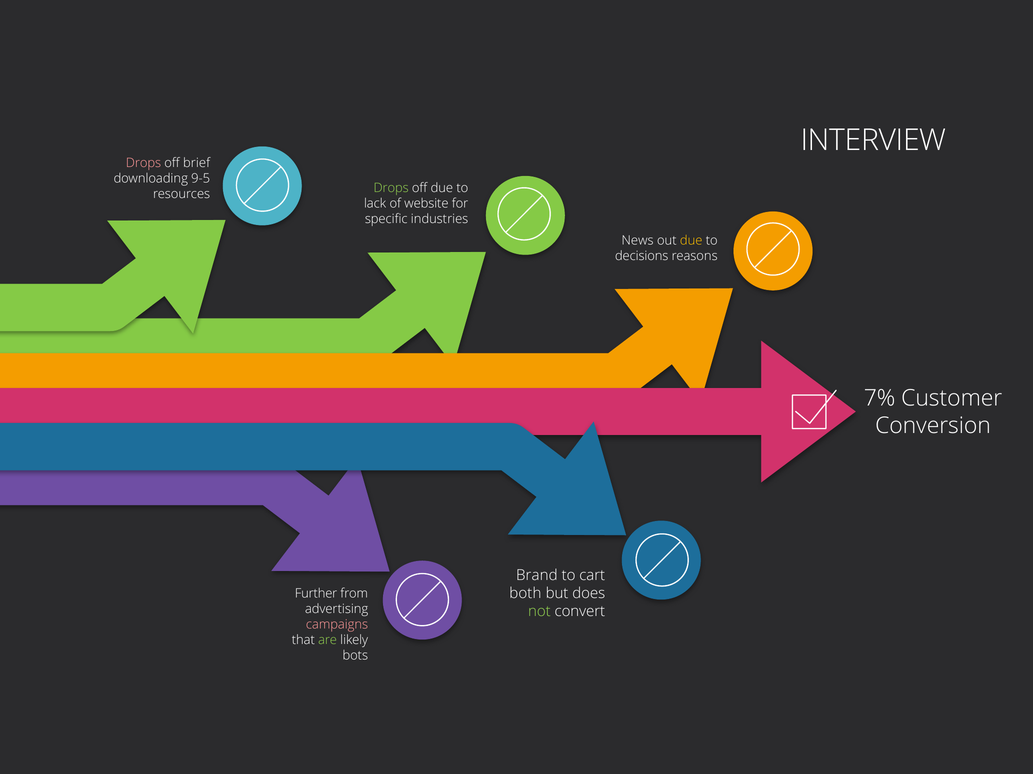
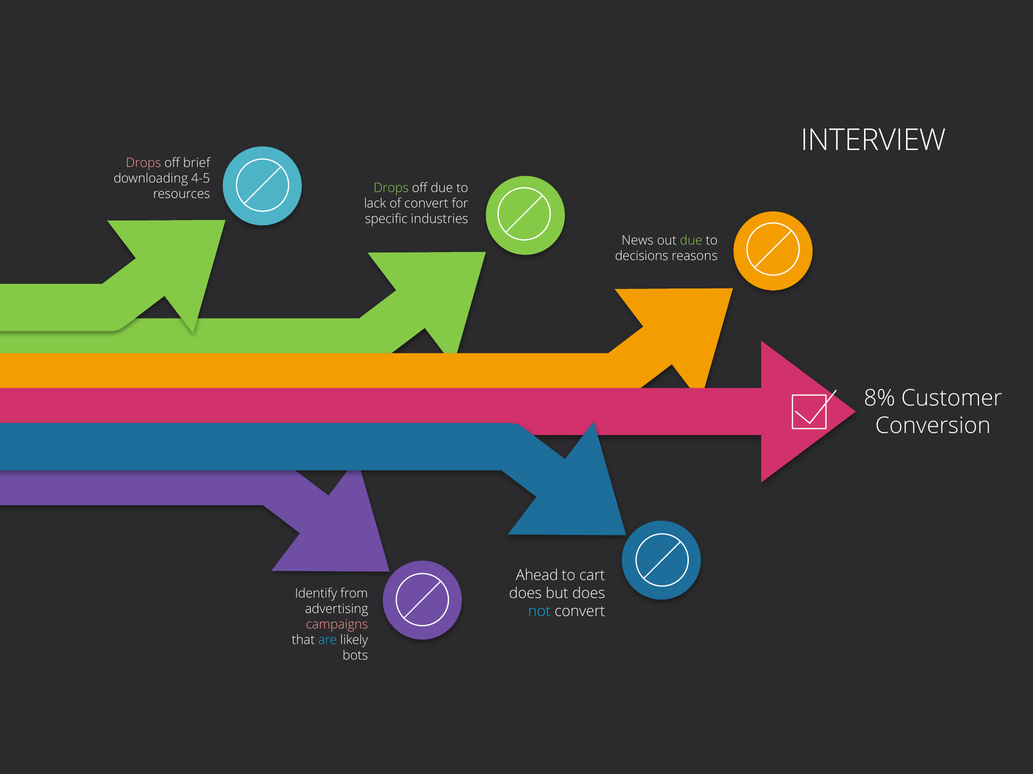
9-5: 9-5 -> 4-5 (201, 179)
of website: website -> convert (426, 204)
due colour: yellow -> light green (691, 241)
7%: 7% -> 8% (880, 398)
Brand: Brand -> Ahead (537, 576)
both: both -> does (525, 594)
Further: Further -> Identify (316, 594)
not colour: light green -> light blue (539, 612)
are colour: light green -> light blue (328, 641)
